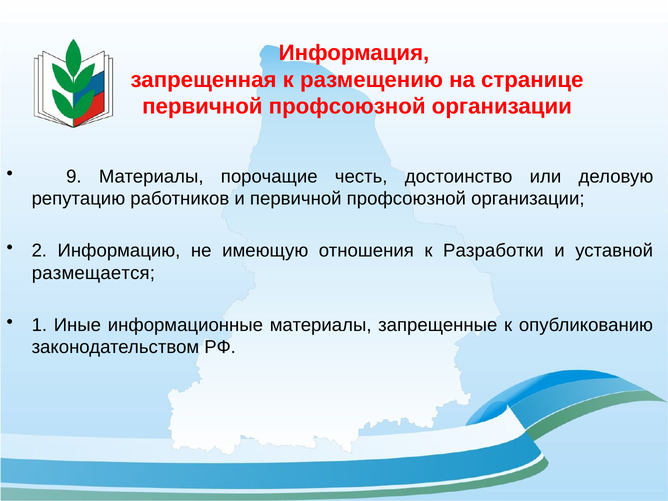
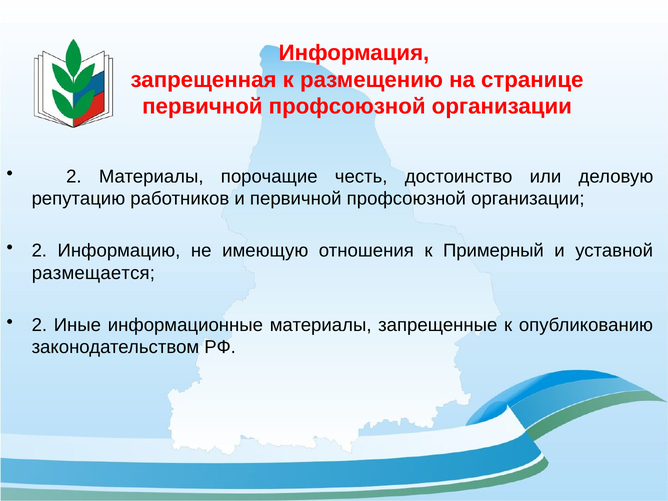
9: 9 -> 2 (74, 176)
Разработки: Разработки -> Примерный (493, 251)
1: 1 -> 2 (39, 325)
